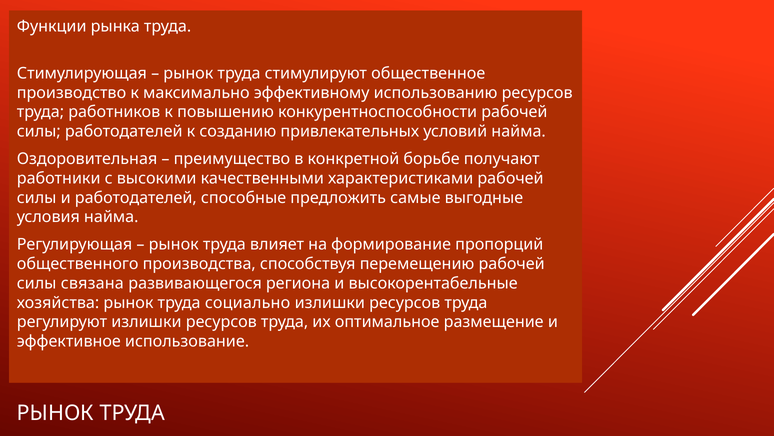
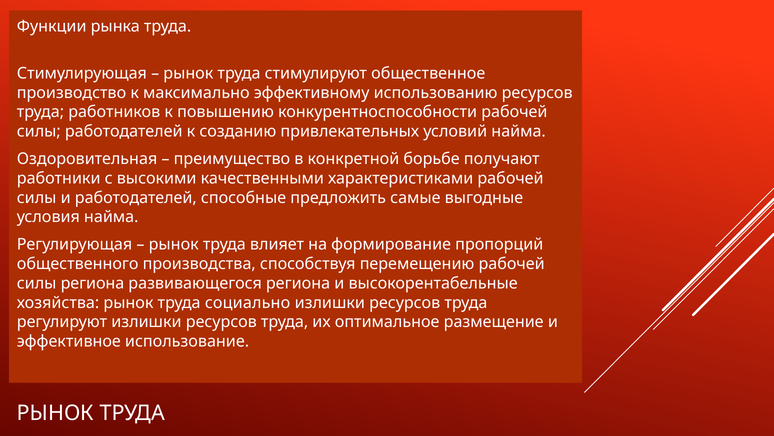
силы связана: связана -> региона (92, 283)
